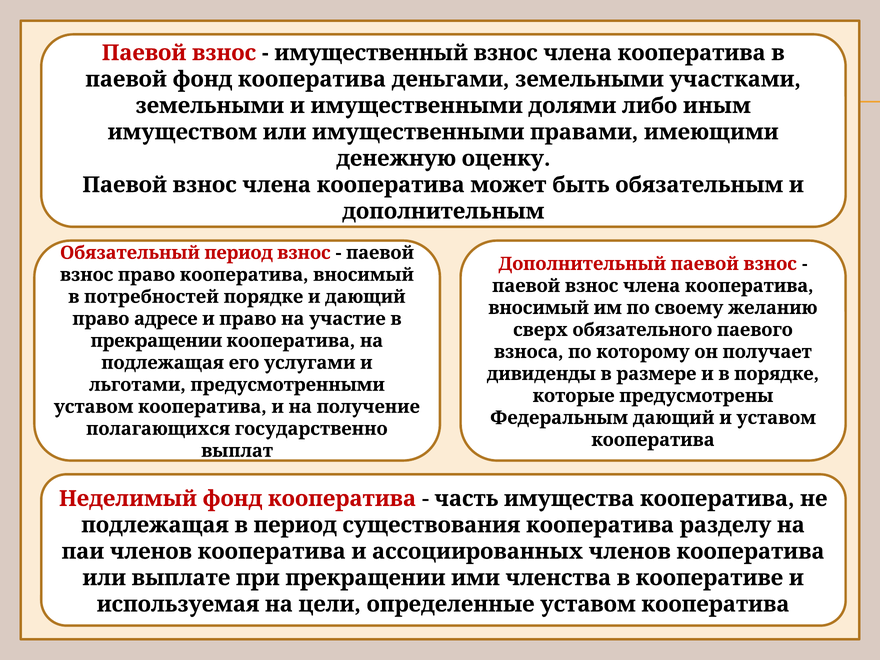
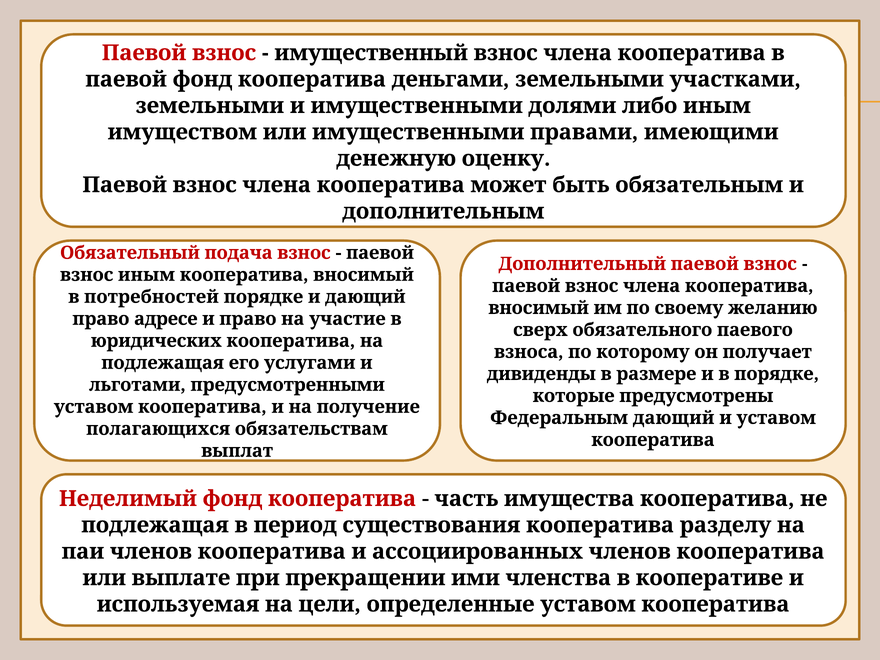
Обязательный период: период -> подача (239, 253)
взнос право: право -> иным (146, 275)
прекращении: прекращении -> юридических (156, 341)
государственно: государственно -> обязательствам (311, 429)
